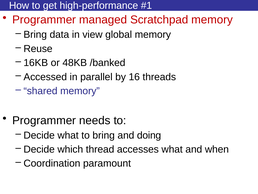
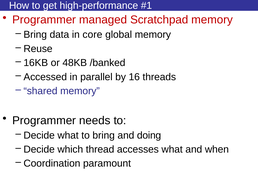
view: view -> core (92, 35)
